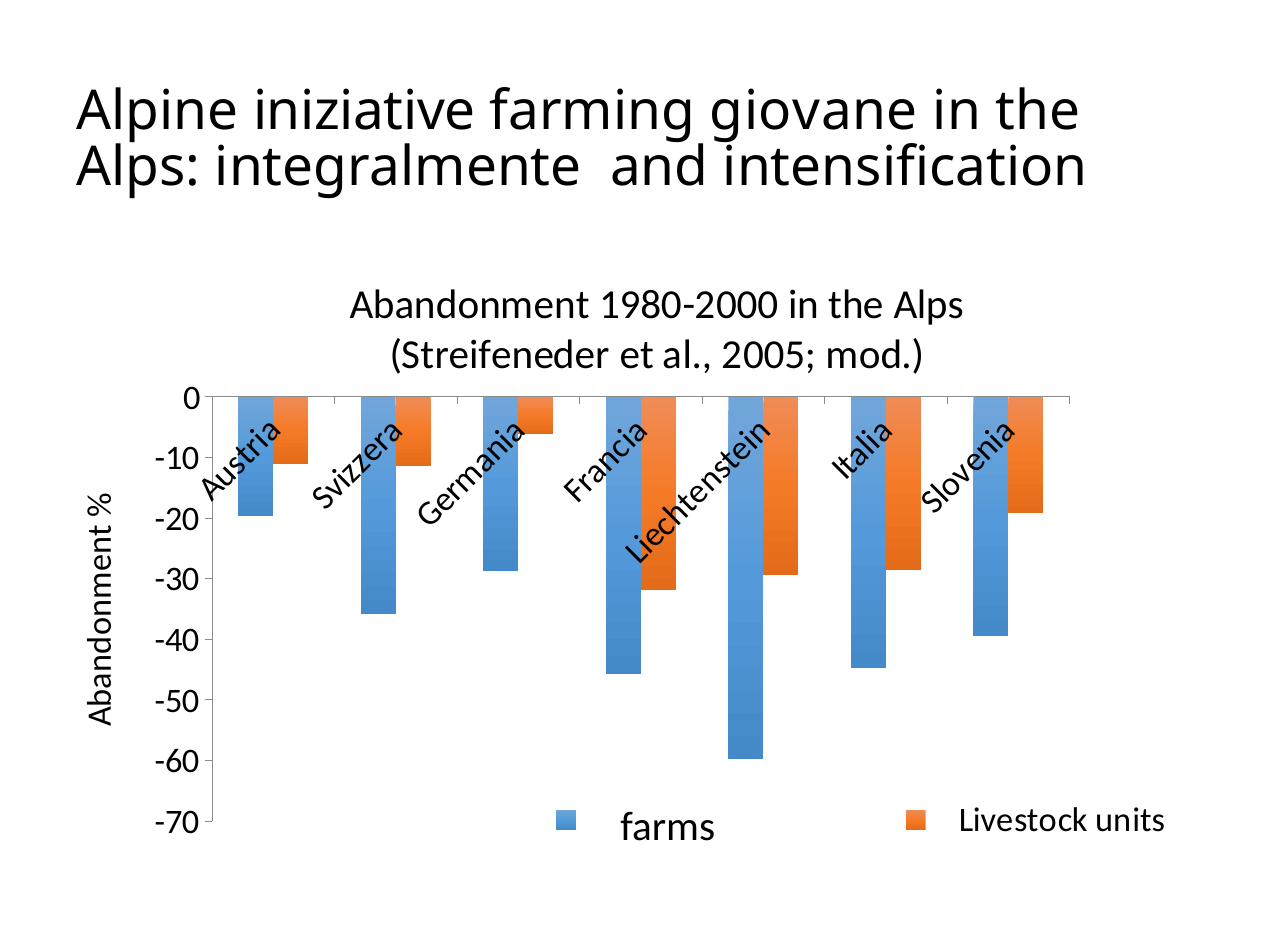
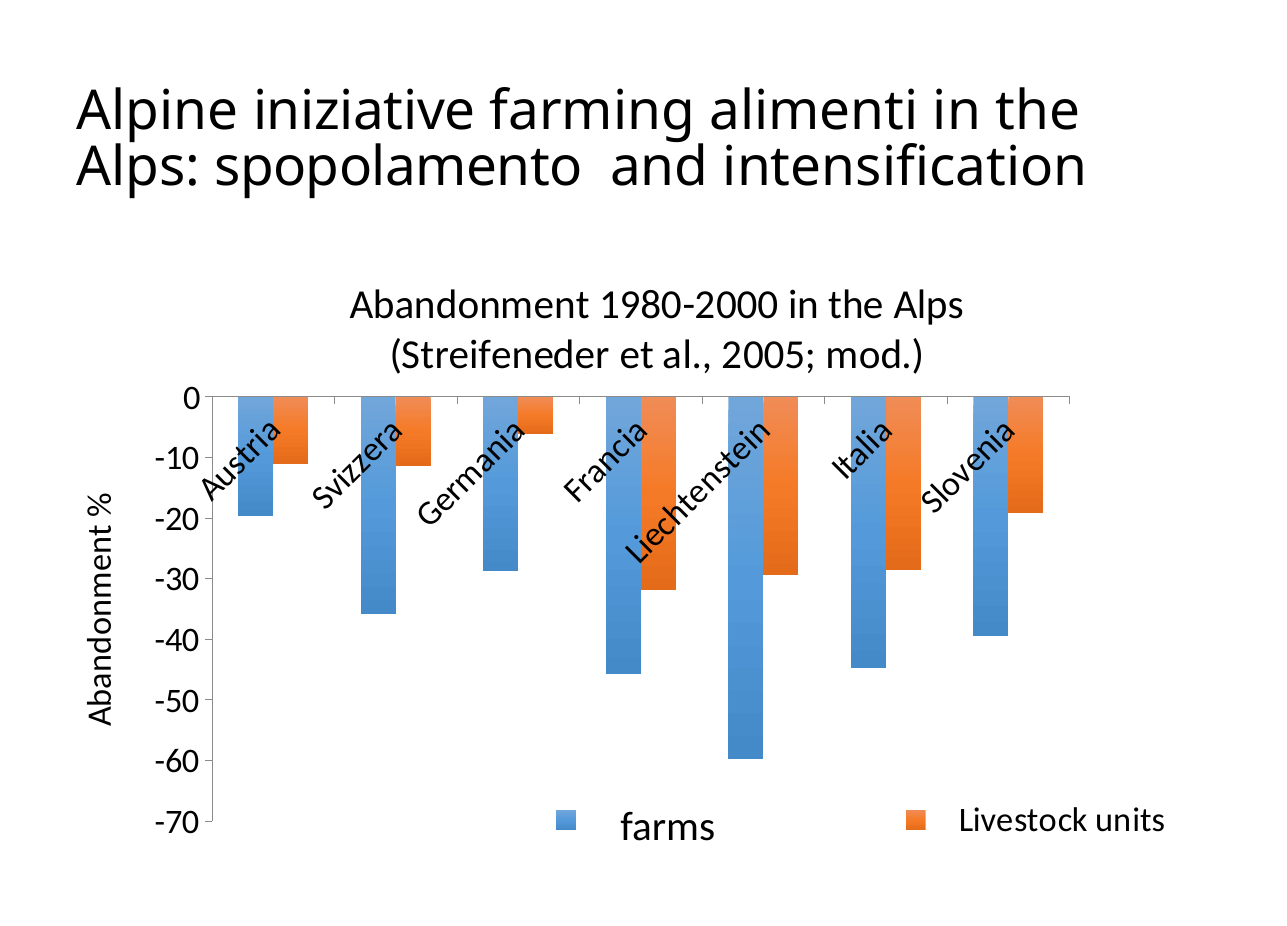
giovane: giovane -> alimenti (814, 112)
integralmente: integralmente -> spopolamento (399, 168)
